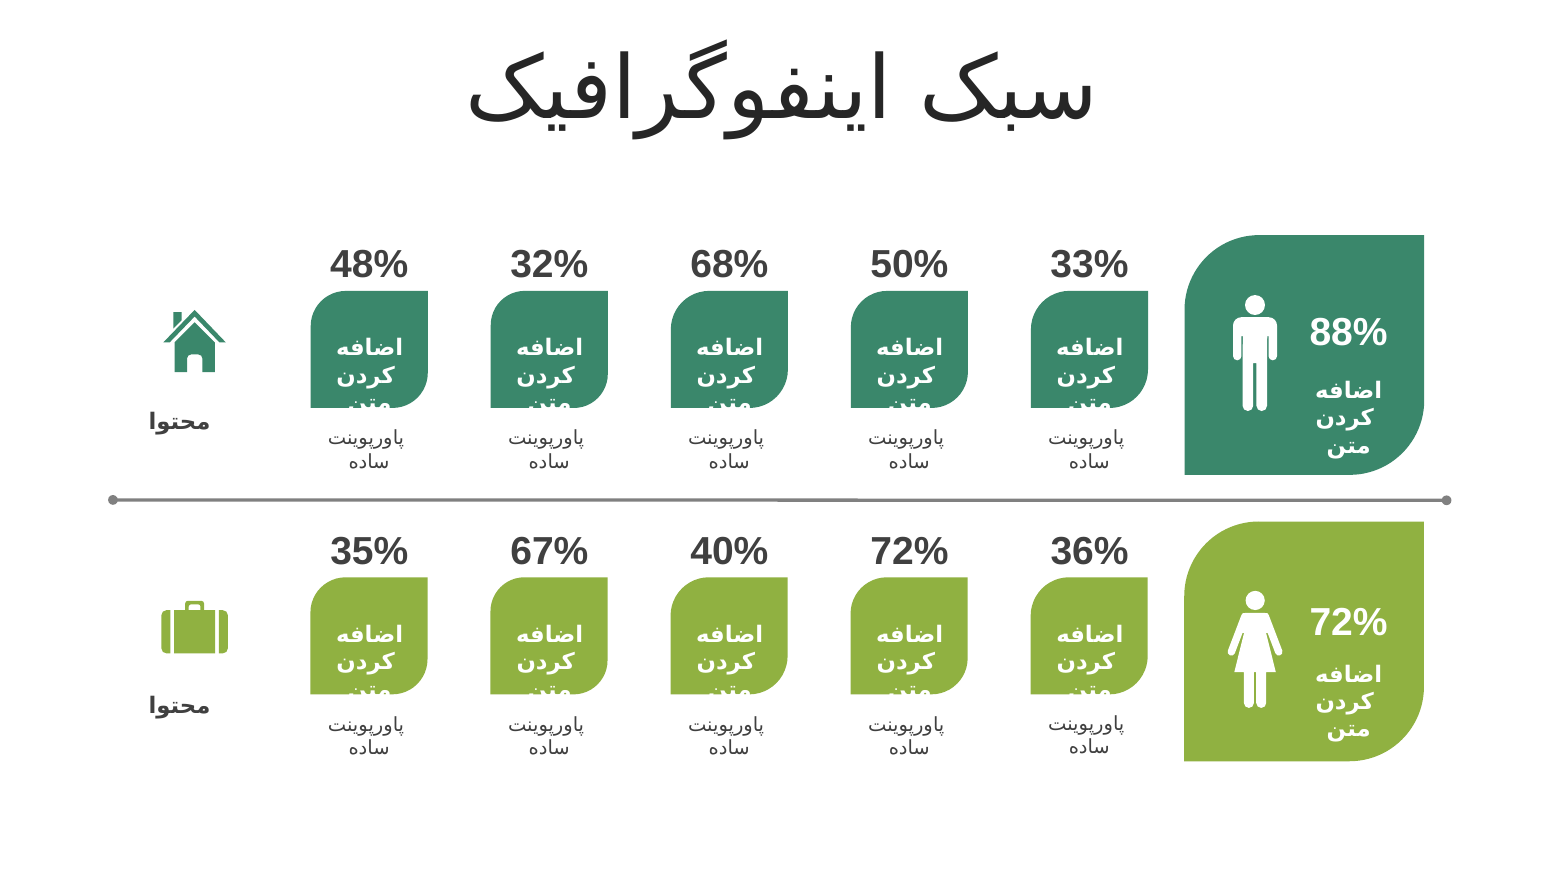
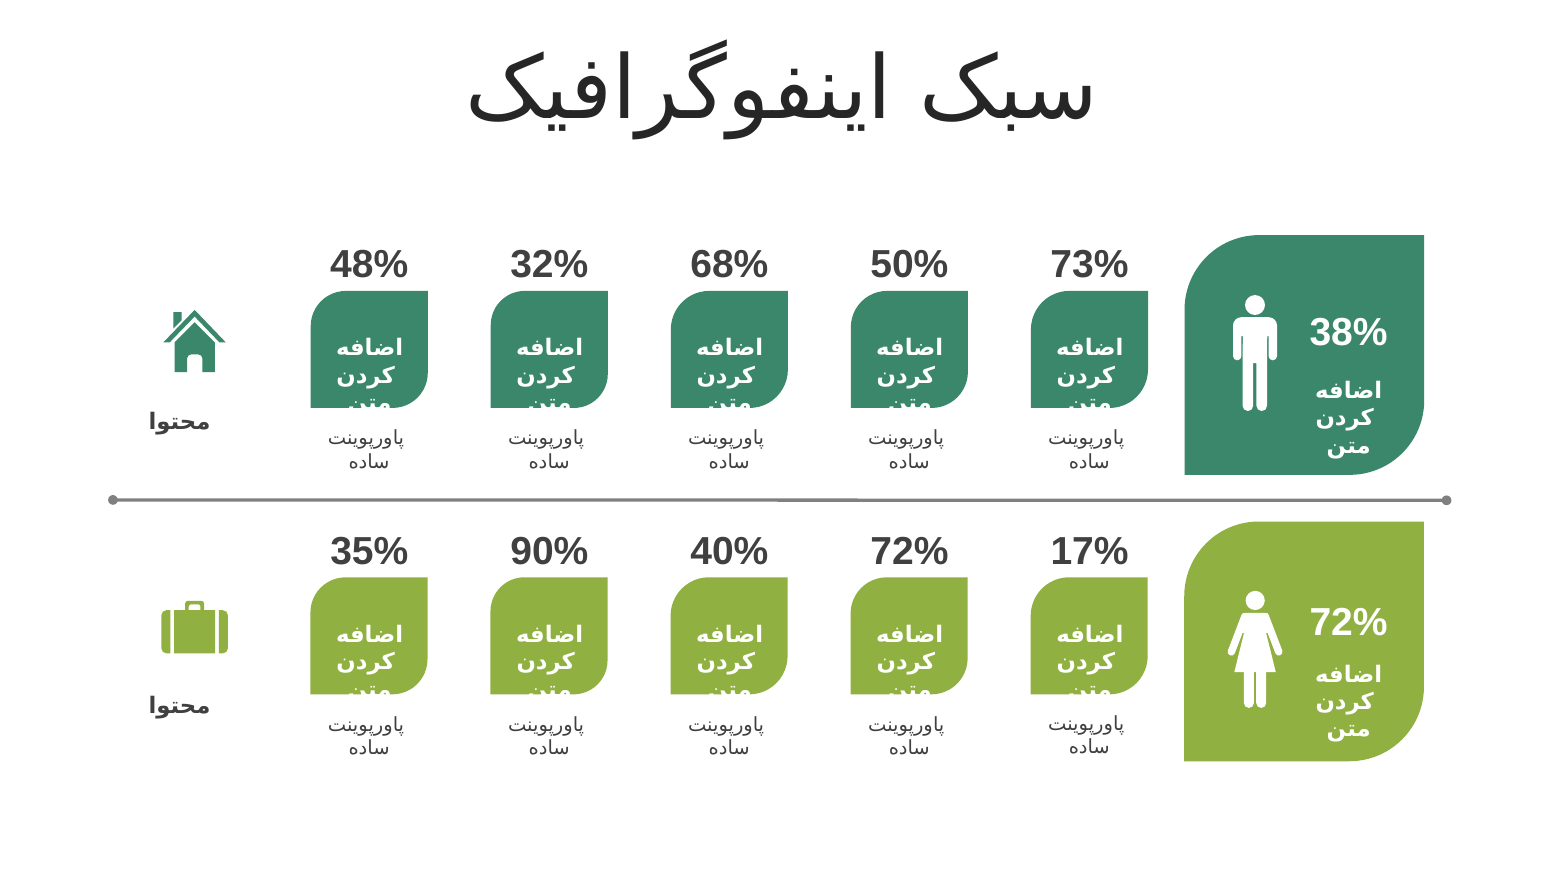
33%: 33% -> 73% (1090, 265)
88%: 88% -> 38% (1349, 333)
67%: 67% -> 90% (549, 552)
36%: 36% -> 17% (1090, 552)
